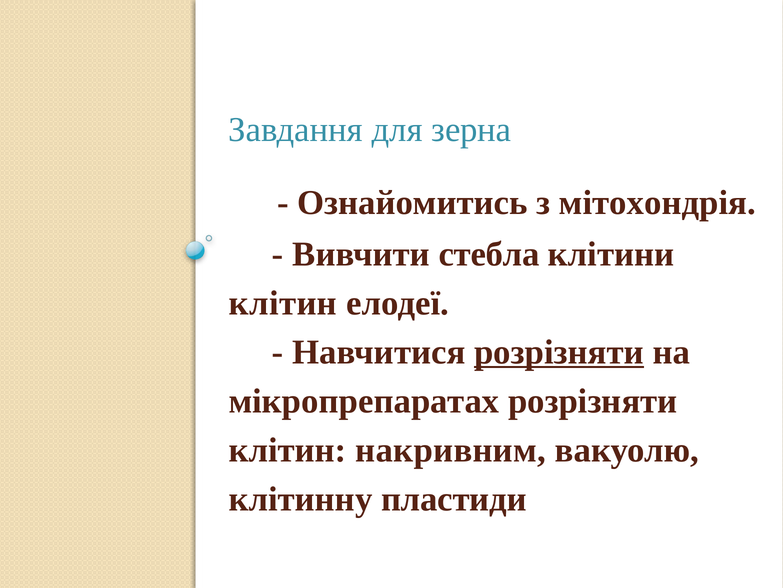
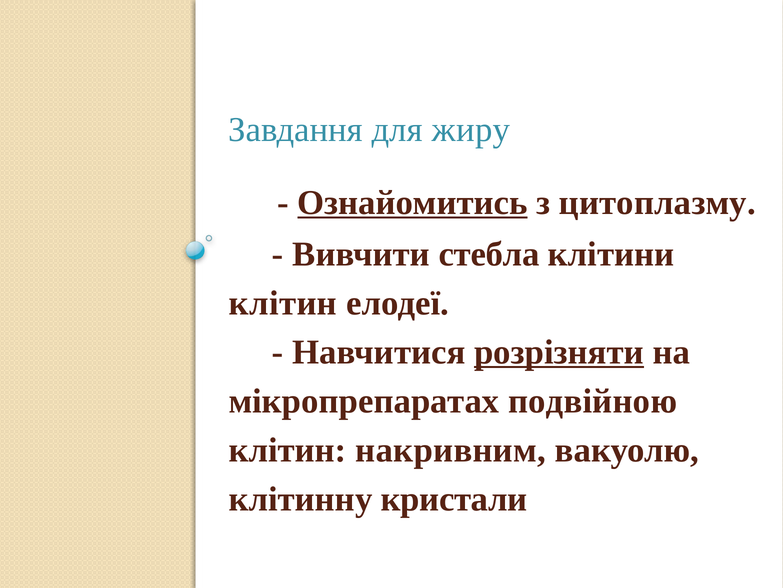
зерна: зерна -> жиру (471, 129)
Ознайомитись underline: none -> present (412, 202)
мітохондрія: мітохондрія -> цитоплазму (657, 202)
мікропрепаратах розрізняти: розрізняти -> подвійною (593, 401)
пластиди: пластиди -> кристали (454, 498)
